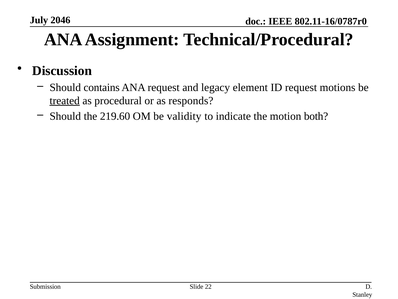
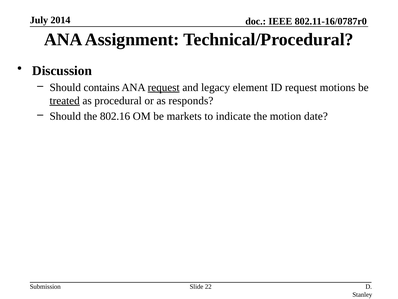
2046: 2046 -> 2014 (60, 20)
request underline: none -> present (164, 87)
219.60: 219.60 -> 802.16 (115, 116)
validity: validity -> markets (184, 116)
both: both -> date (316, 116)
